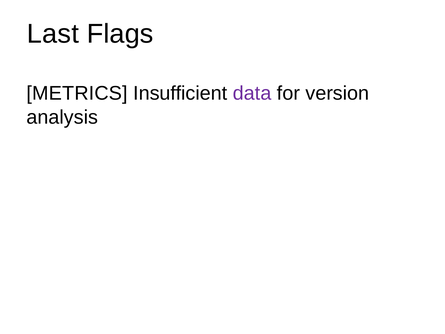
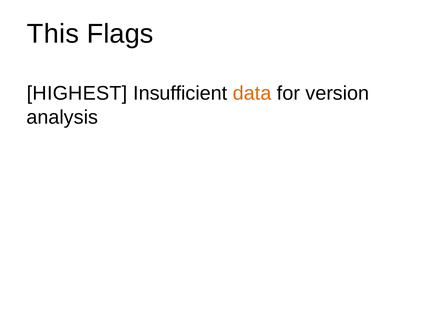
Last: Last -> This (53, 34)
METRICS: METRICS -> HIGHEST (77, 93)
data colour: purple -> orange (252, 93)
